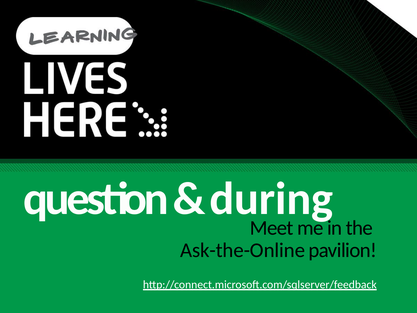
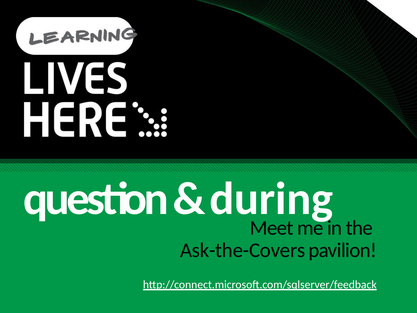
Ask-the-Online: Ask-the-Online -> Ask-the-Covers (243, 250)
